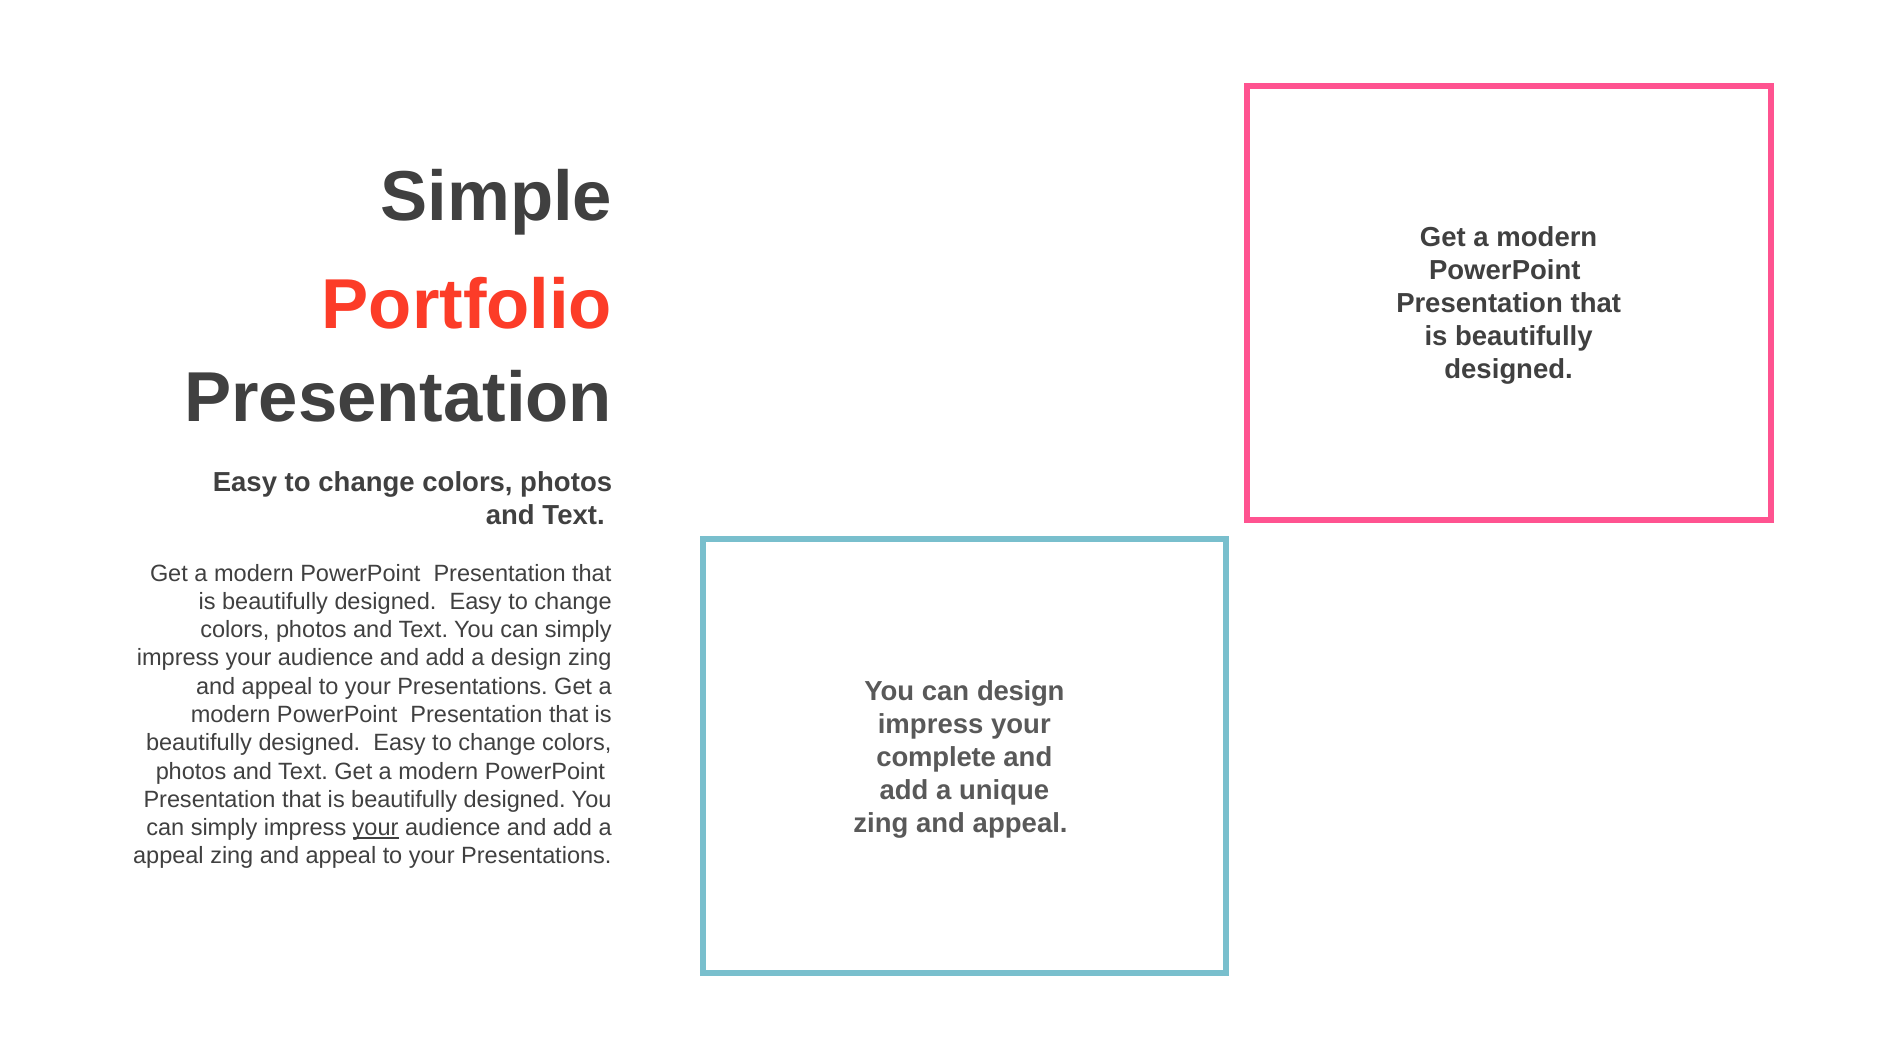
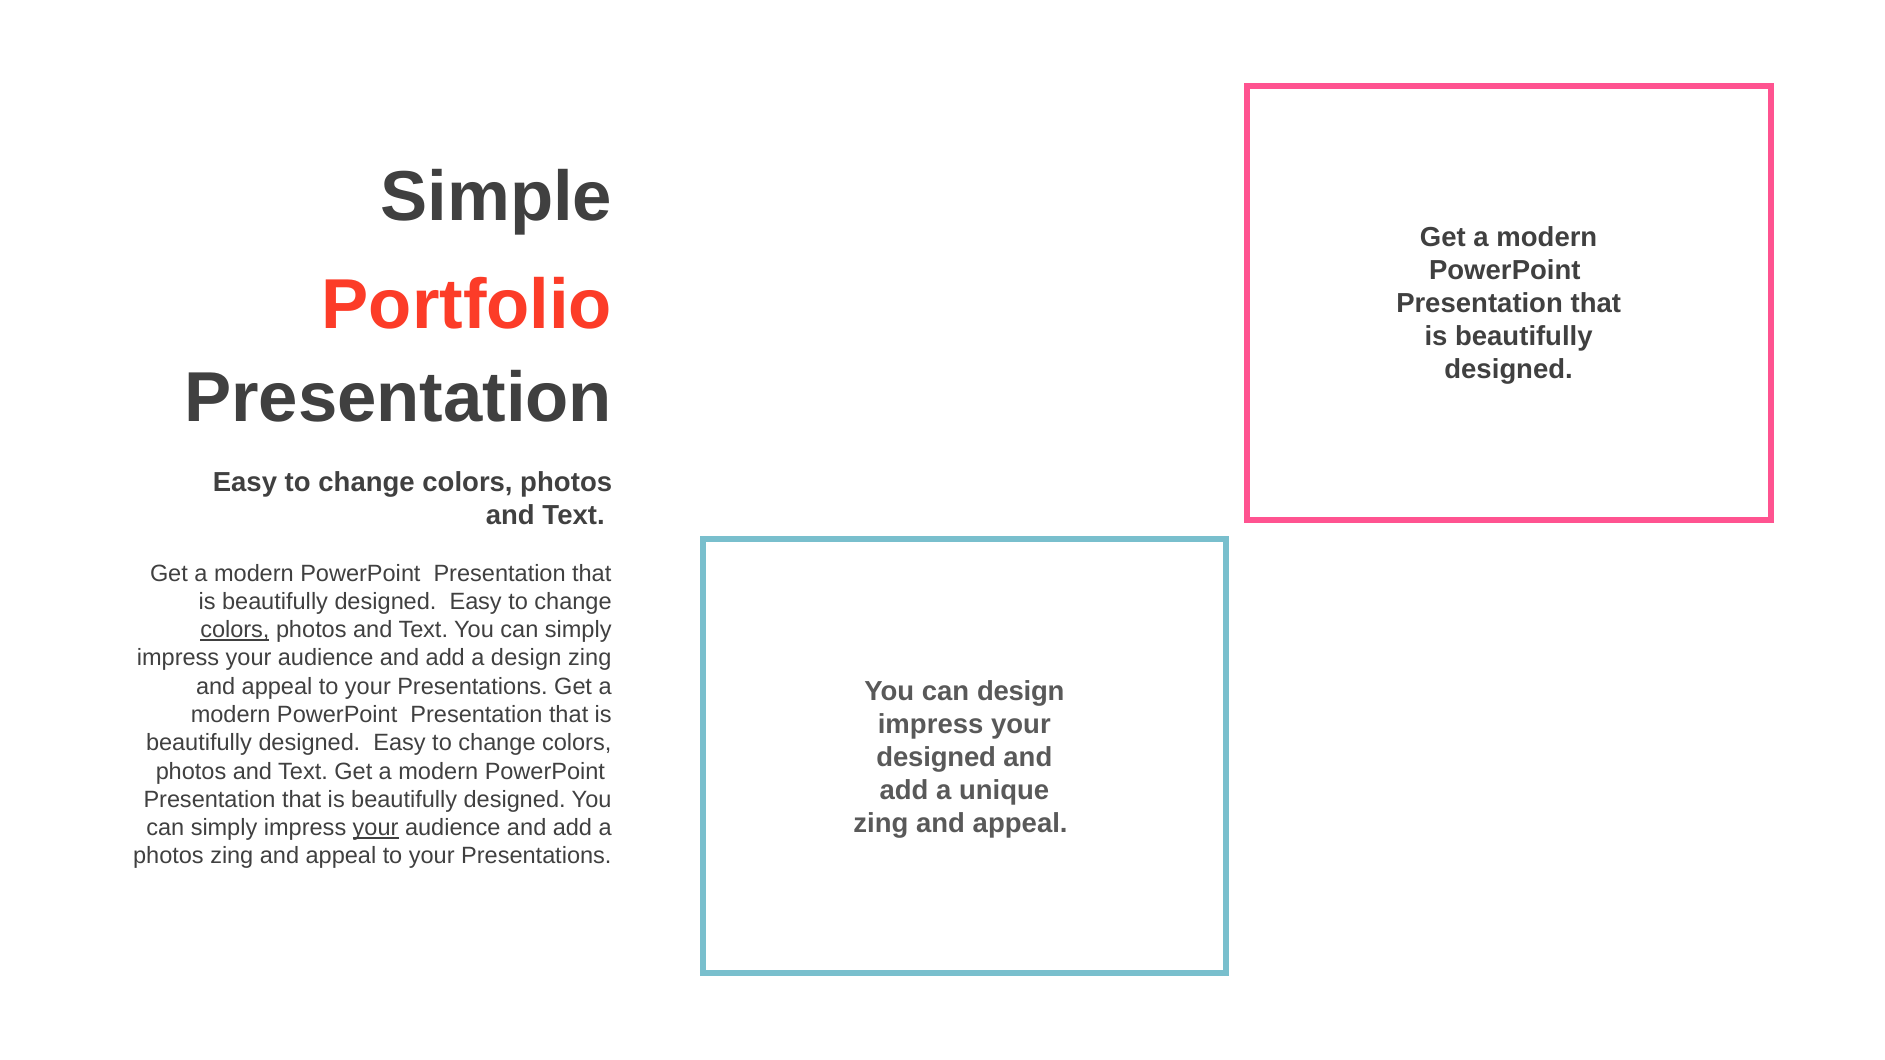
colors underline: none -> present (235, 630)
complete: complete -> designed (936, 757)
appeal: appeal -> photos (168, 856)
